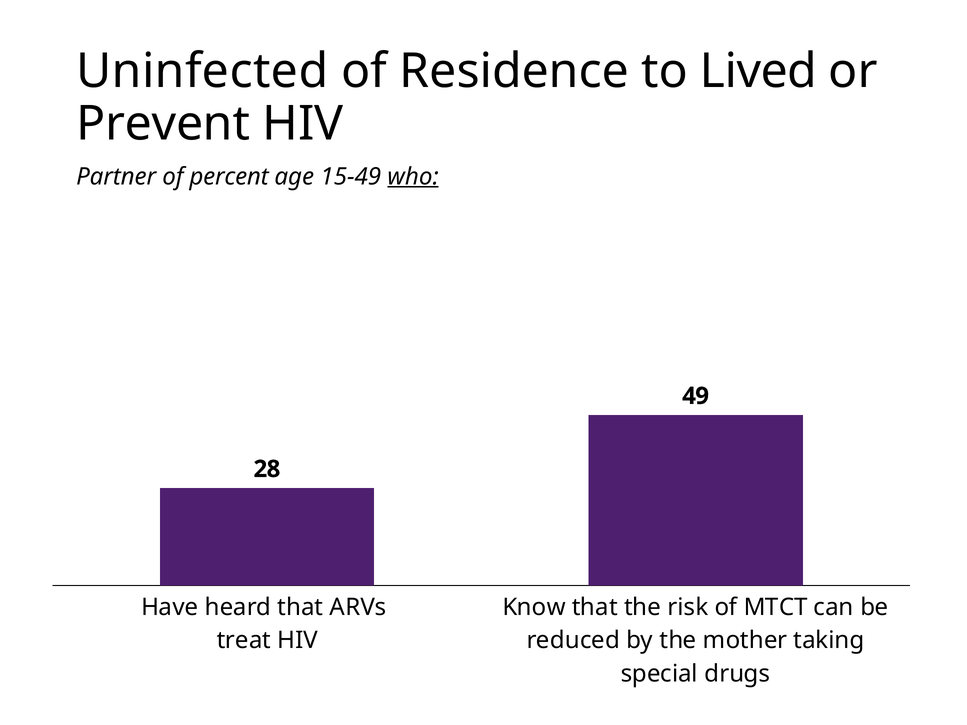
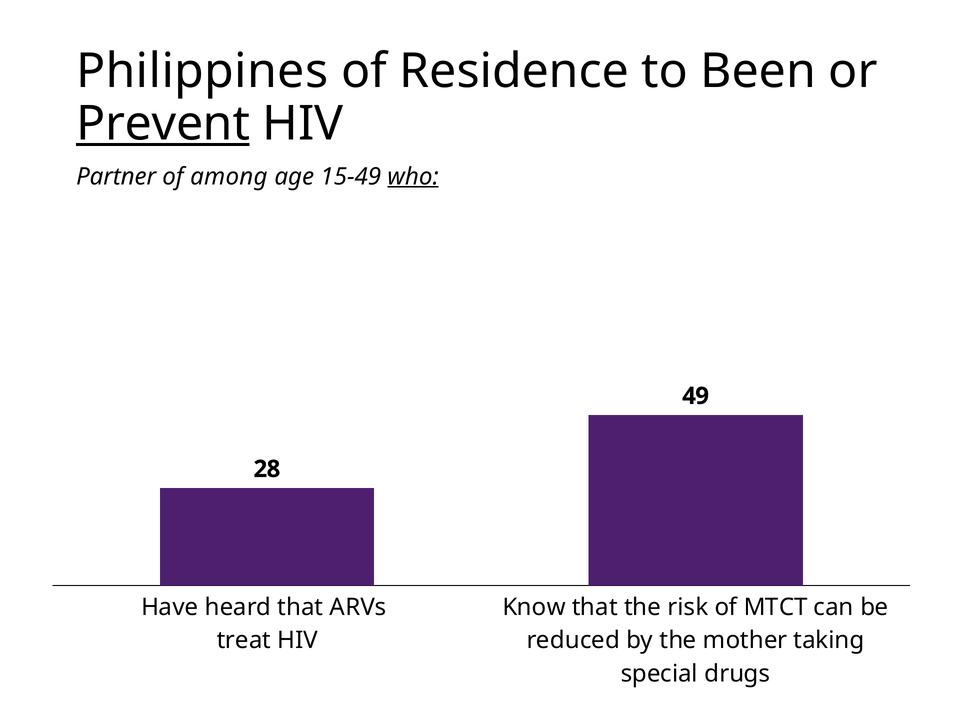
Uninfected: Uninfected -> Philippines (202, 71)
Lived: Lived -> Been (758, 71)
Prevent underline: none -> present (163, 124)
percent: percent -> among (229, 177)
